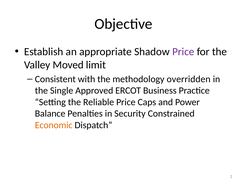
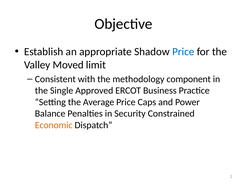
Price colour: purple -> blue (183, 52)
overridden: overridden -> component (189, 79)
Reliable: Reliable -> Average (99, 102)
